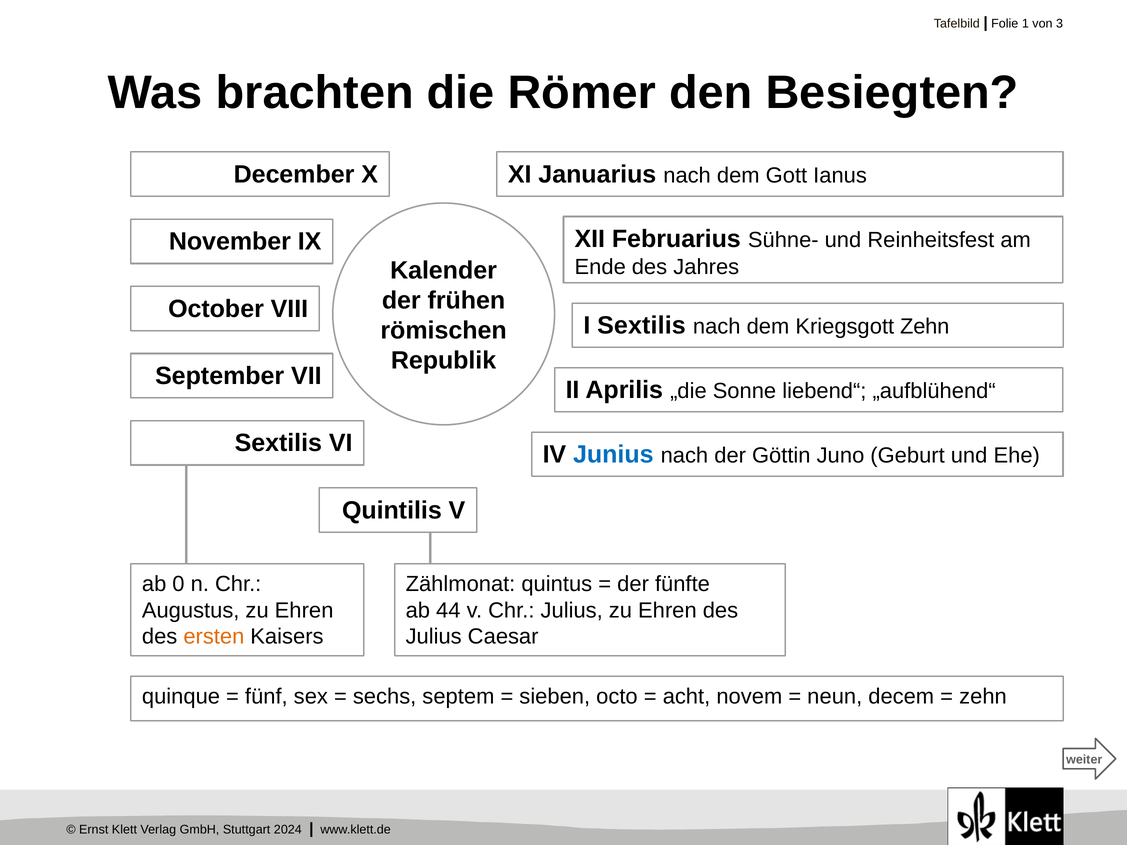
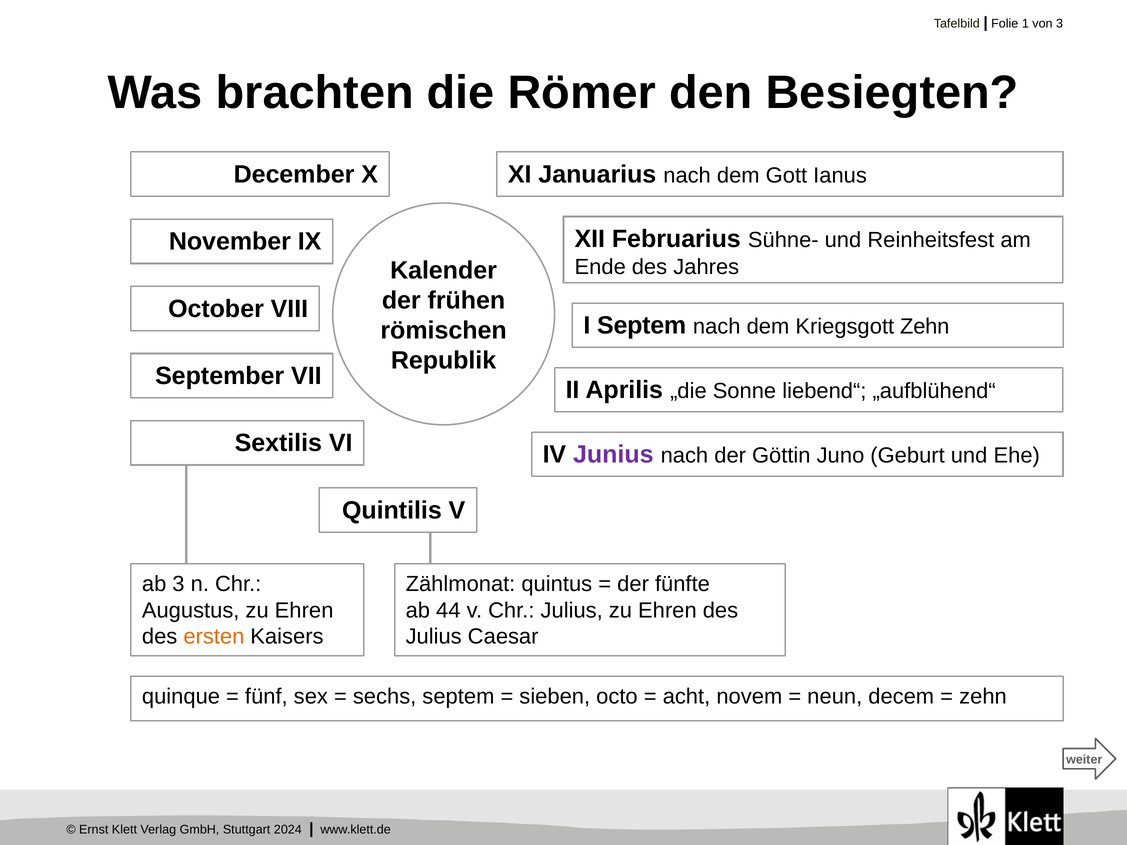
I Sextilis: Sextilis -> Septem (642, 326)
Junius colour: blue -> purple (613, 455)
ab 0: 0 -> 3 (178, 584)
